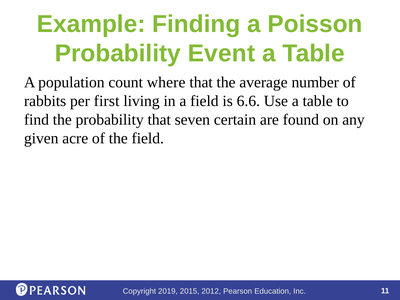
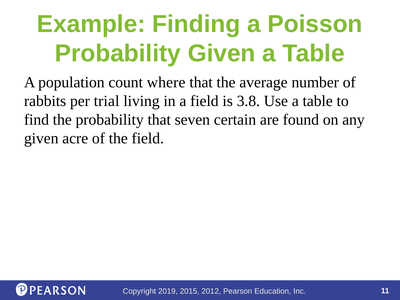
Probability Event: Event -> Given (222, 53)
first: first -> trial (107, 101)
6.6: 6.6 -> 3.8 (248, 101)
